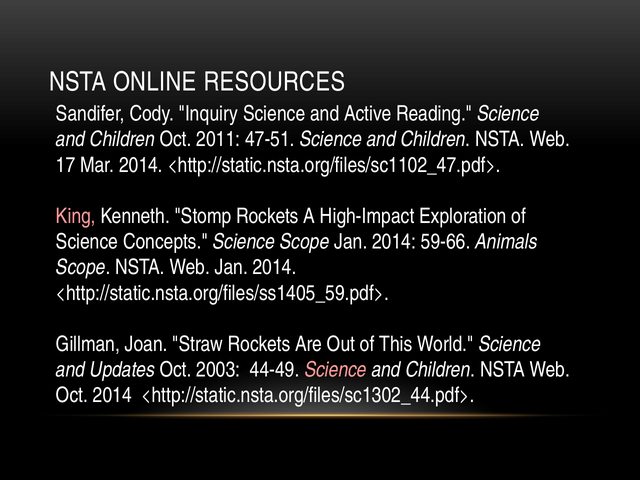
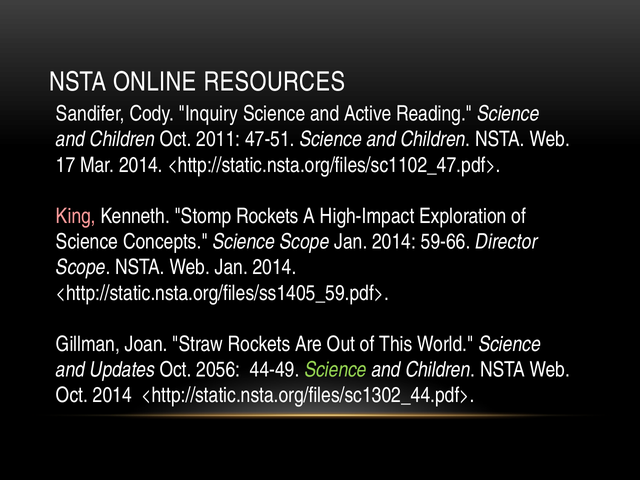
Animals: Animals -> Director (506, 242)
2003: 2003 -> 2056 (218, 370)
Science colour: pink -> light green (336, 370)
